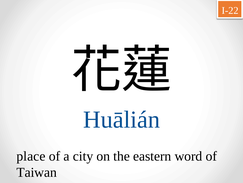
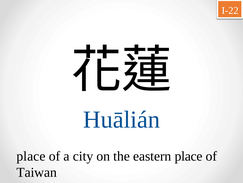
eastern word: word -> place (189, 156)
